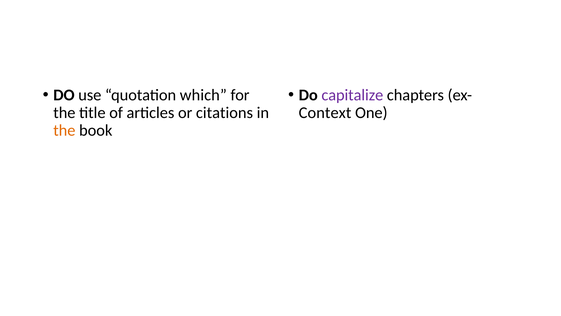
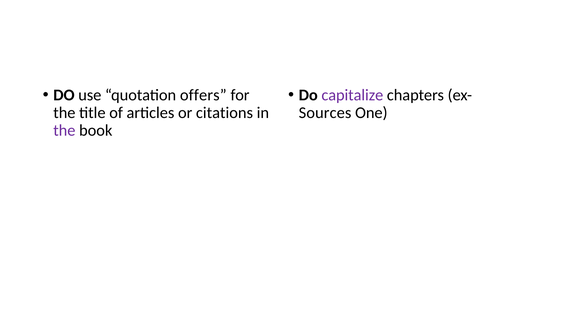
which: which -> offers (203, 95)
Context: Context -> Sources (325, 113)
the colour: orange -> purple (64, 130)
